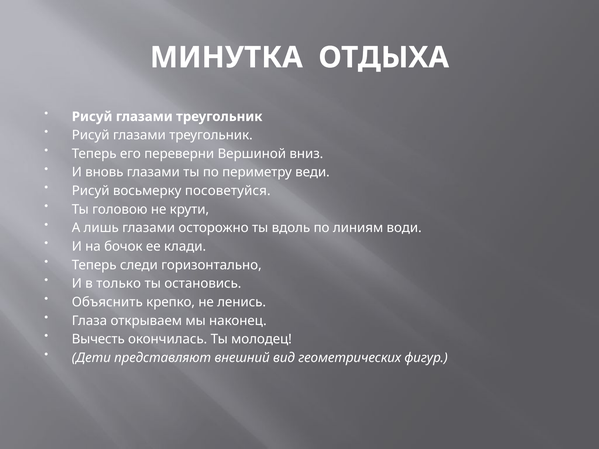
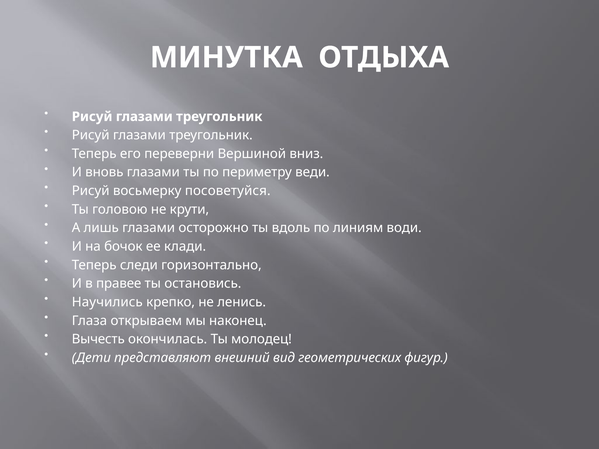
только: только -> правее (119, 284)
Объяснить: Объяснить -> Научились (107, 302)
